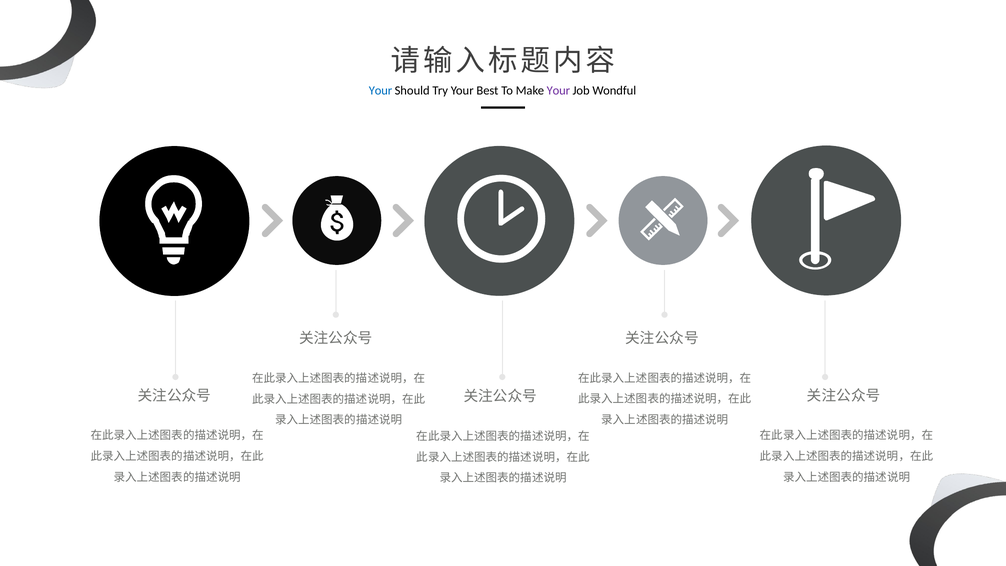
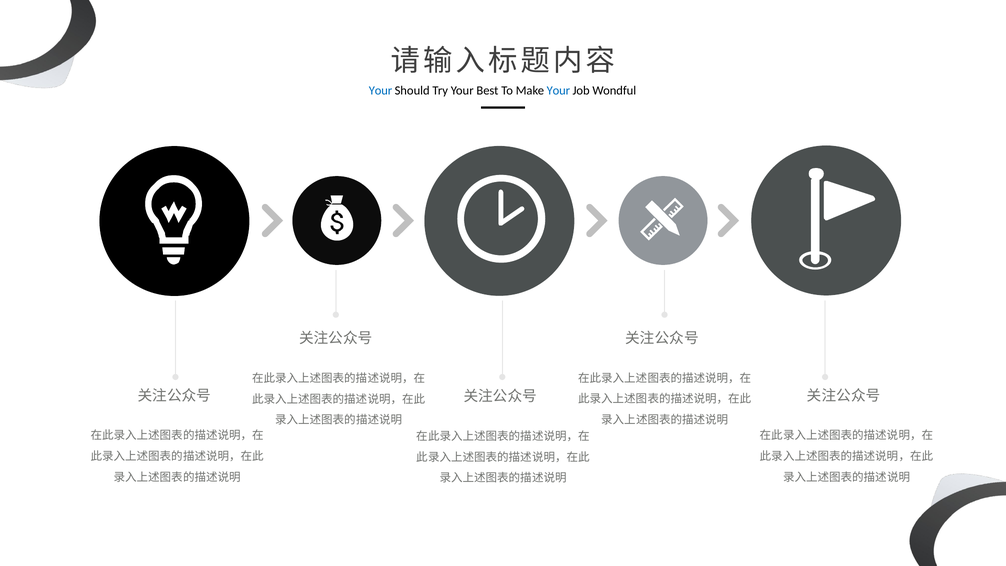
Your colour: purple -> blue (558, 90)
